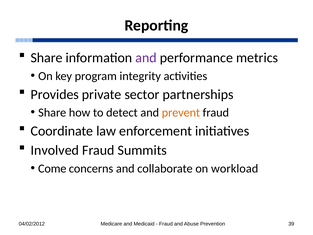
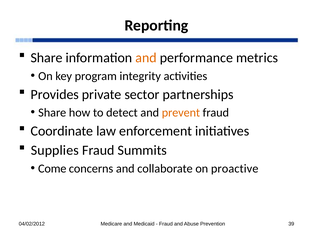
and colour: purple -> orange (146, 58)
Involved: Involved -> Supplies (55, 150)
workload: workload -> proactive (235, 168)
